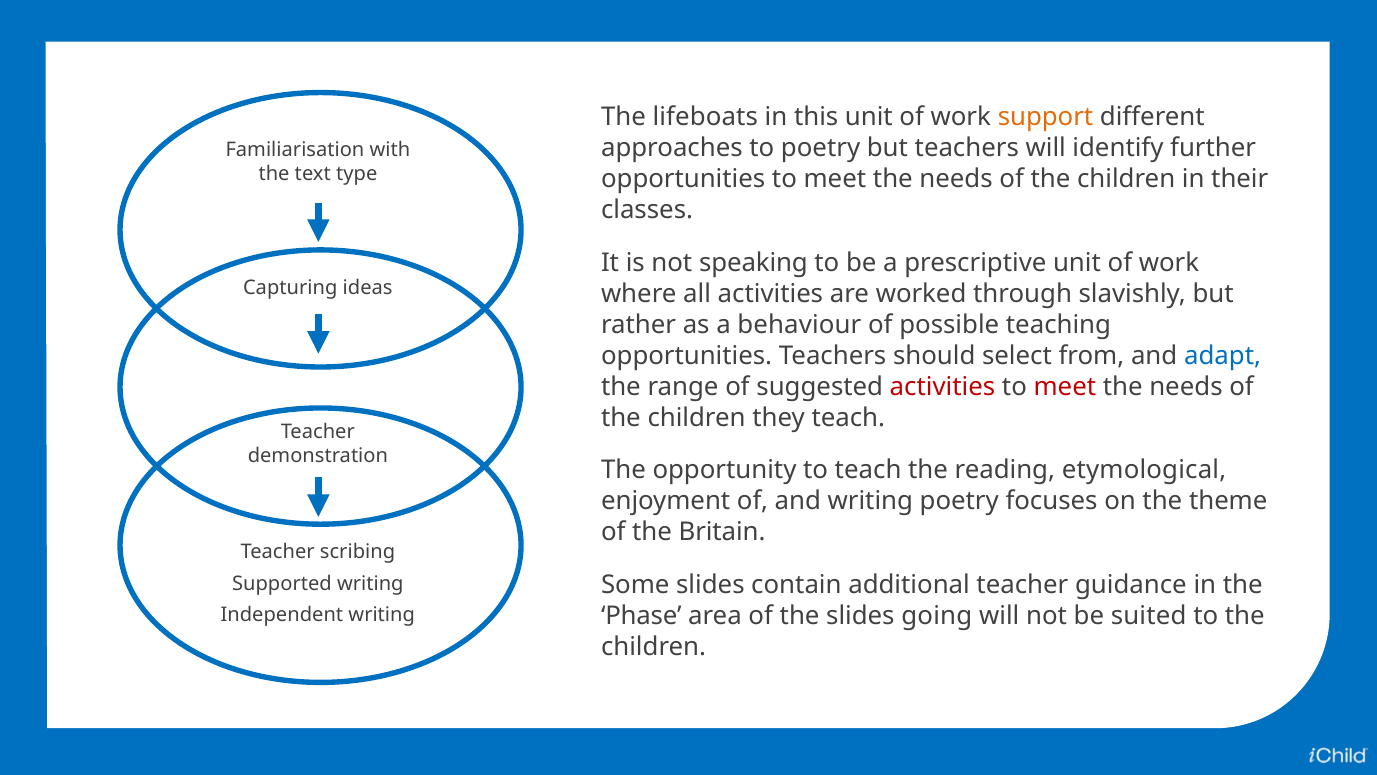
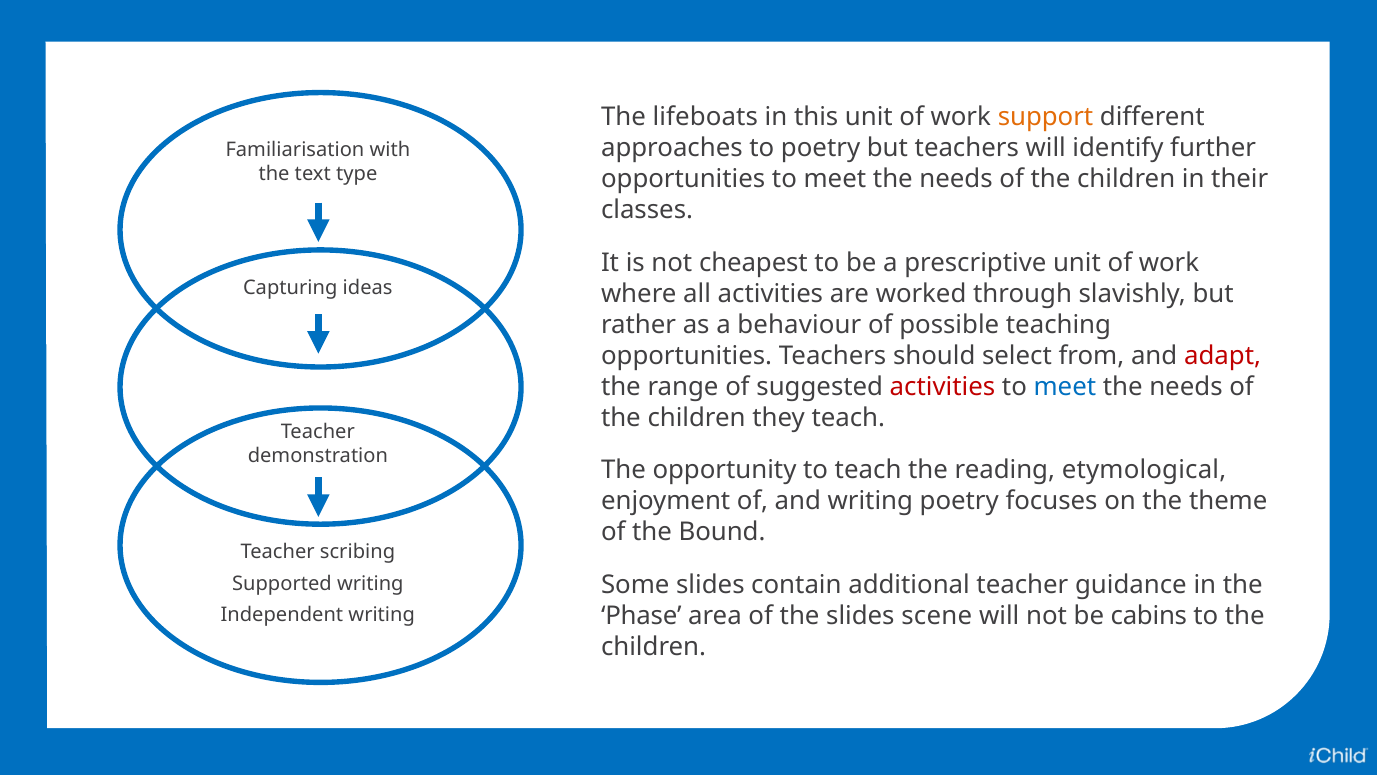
speaking: speaking -> cheapest (753, 263)
adapt colour: blue -> red (1223, 356)
meet colour: red -> blue (1065, 387)
Britain: Britain -> Bound (722, 532)
going: going -> scene (937, 615)
suited: suited -> cabins (1149, 615)
